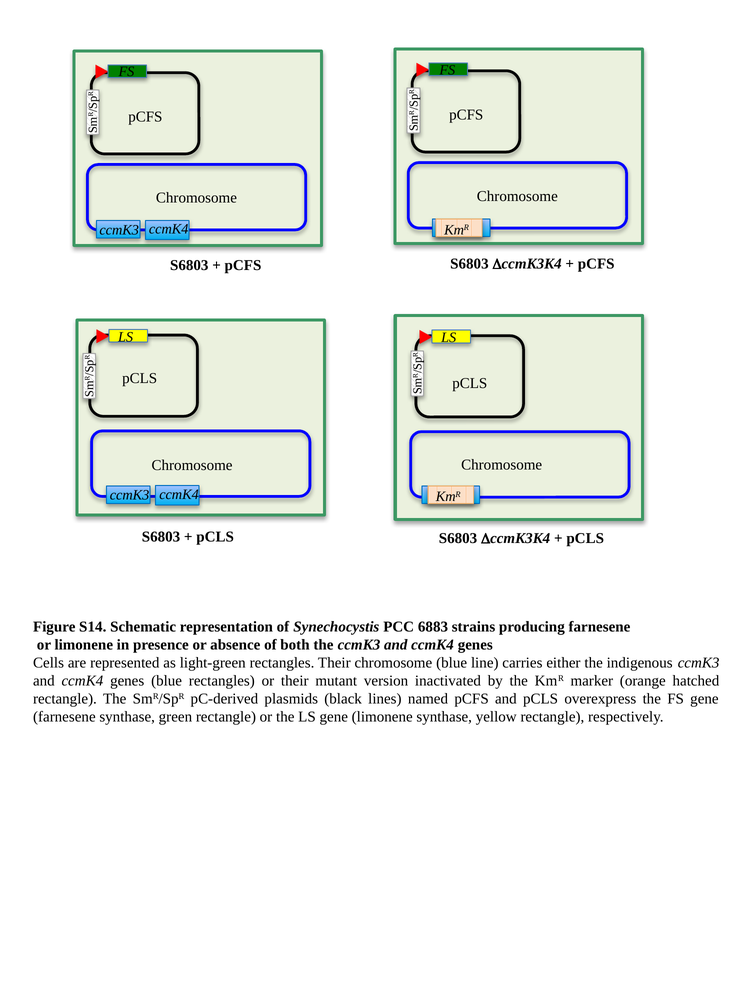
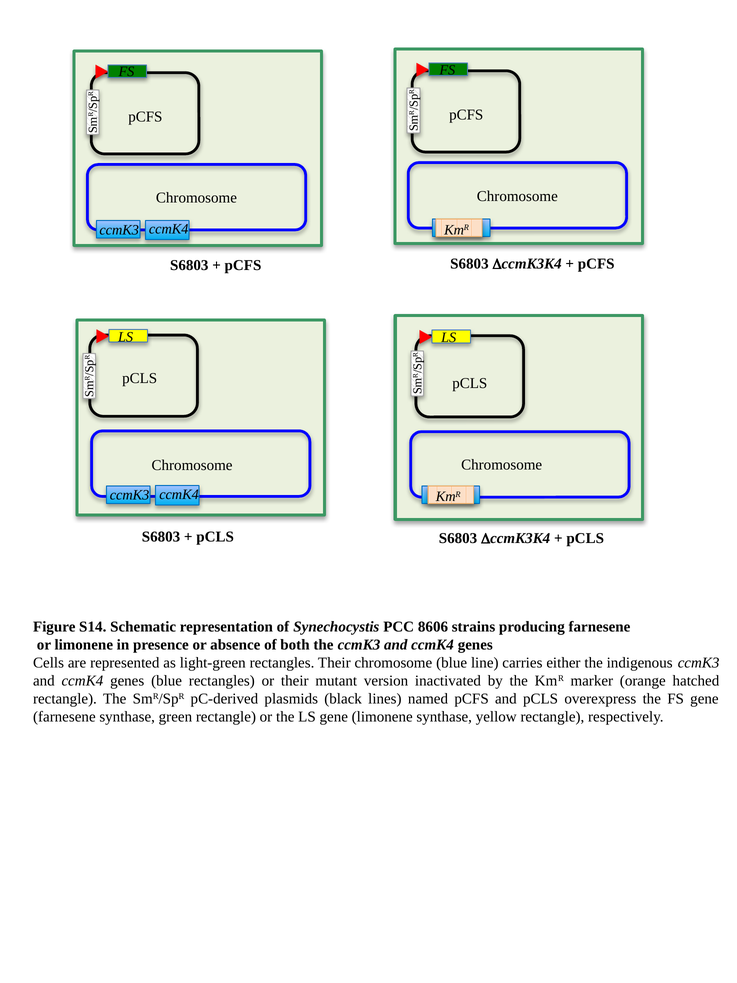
6883: 6883 -> 8606 (433, 626)
